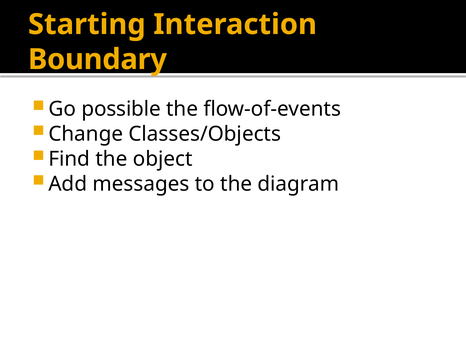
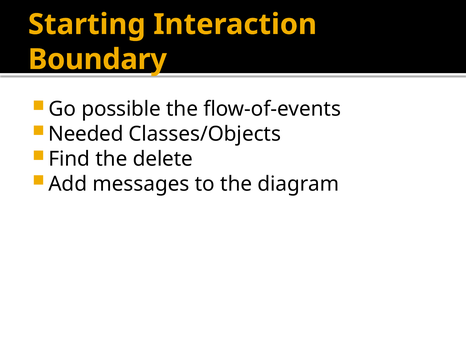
Change: Change -> Needed (86, 134)
object: object -> delete (163, 159)
